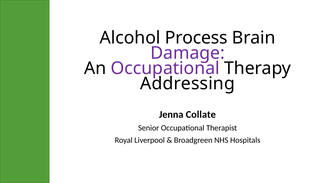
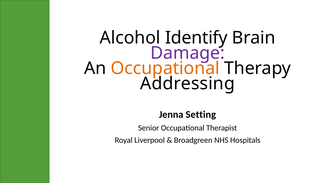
Process: Process -> Identify (196, 38)
Occupational colour: purple -> orange (165, 68)
Collate: Collate -> Setting (201, 115)
